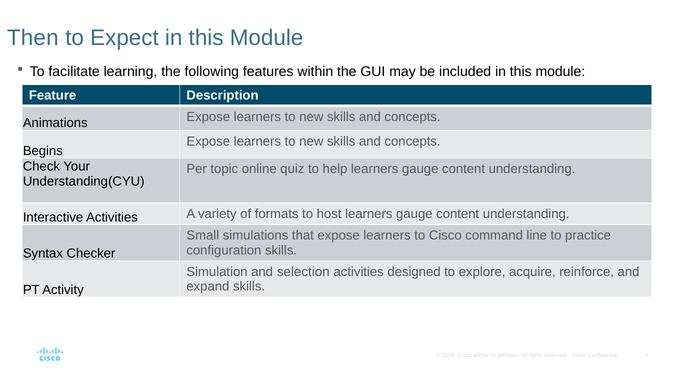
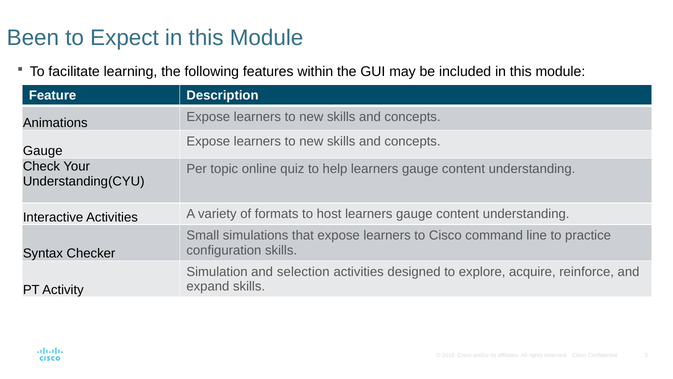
Then: Then -> Been (33, 38)
Begins: Begins -> Gauge (43, 151)
